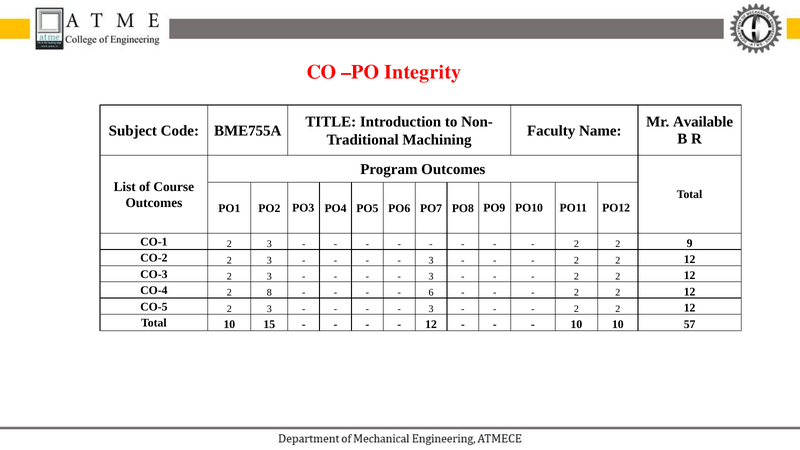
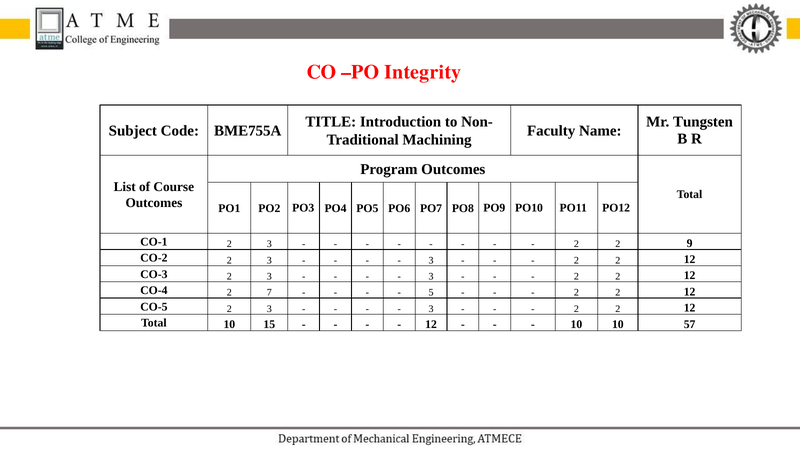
Available: Available -> Tungsten (703, 122)
8: 8 -> 7 (269, 293)
6: 6 -> 5 (431, 293)
